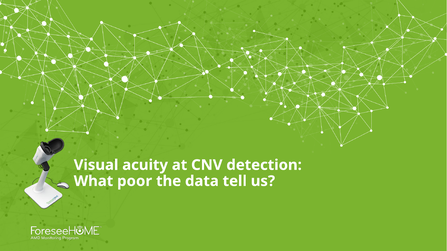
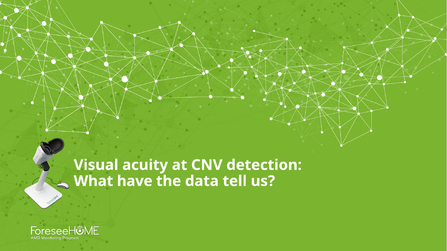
poor: poor -> have (135, 181)
